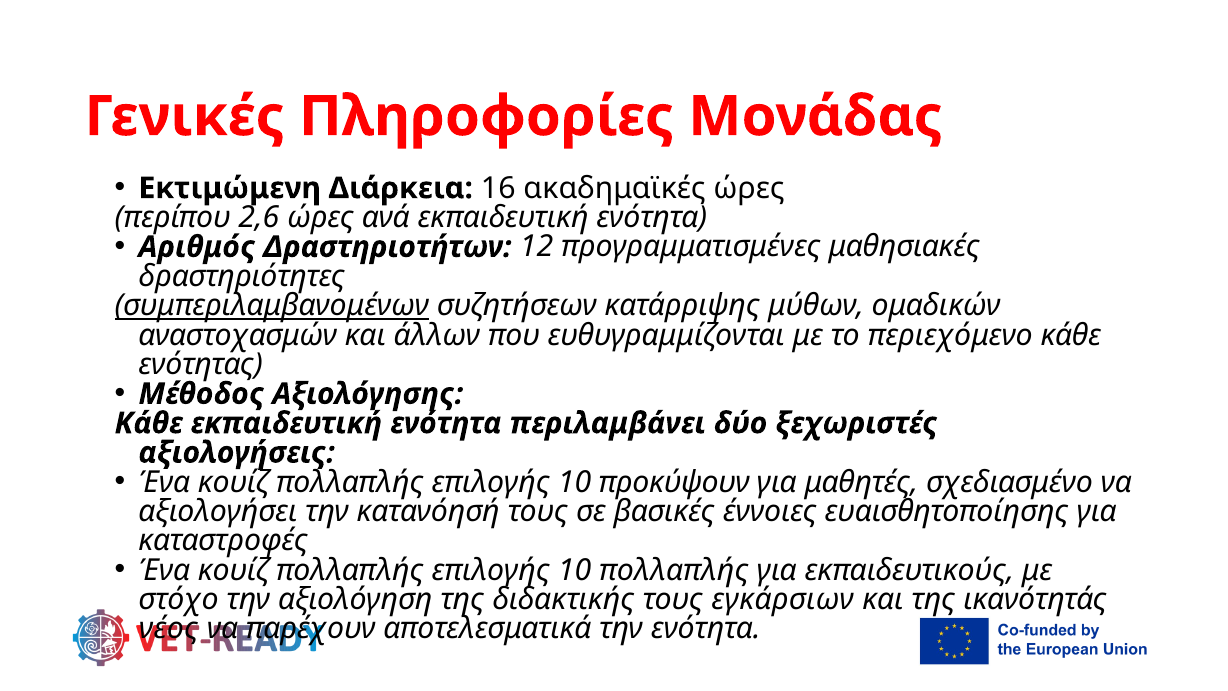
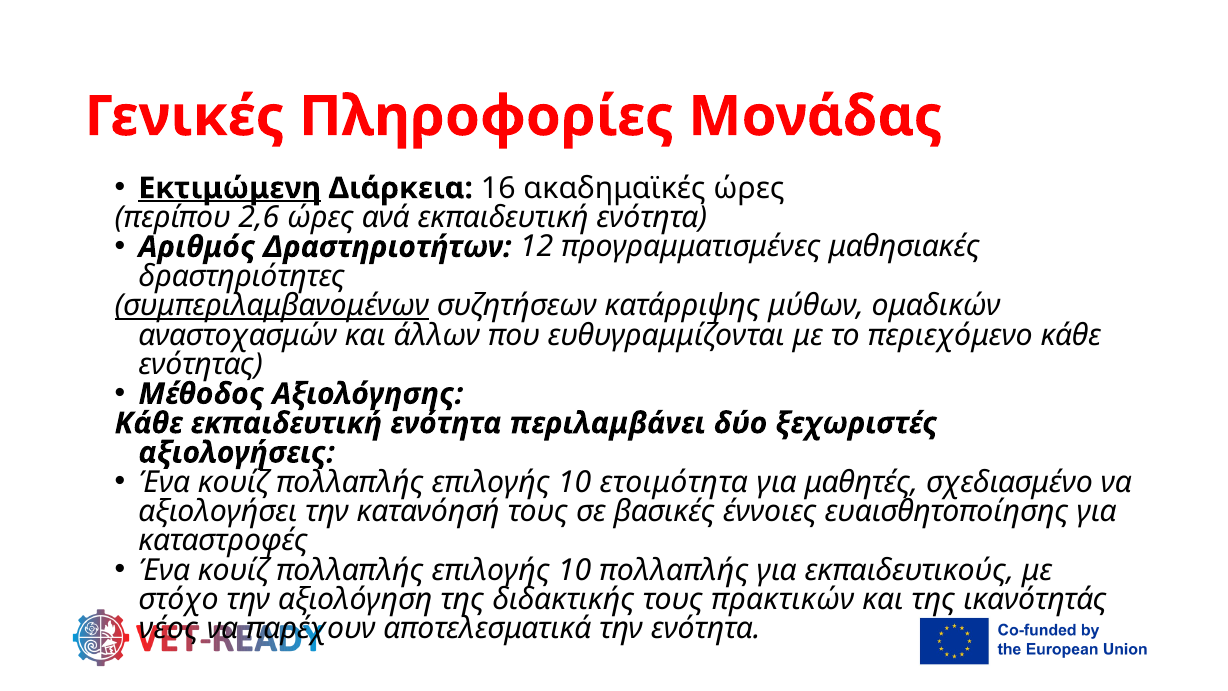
Εκτιμώμενη underline: none -> present (230, 188)
προκύψουν: προκύψουν -> ετοιμότητα (674, 482)
εγκάρσιων: εγκάρσιων -> πρακτικών (783, 599)
